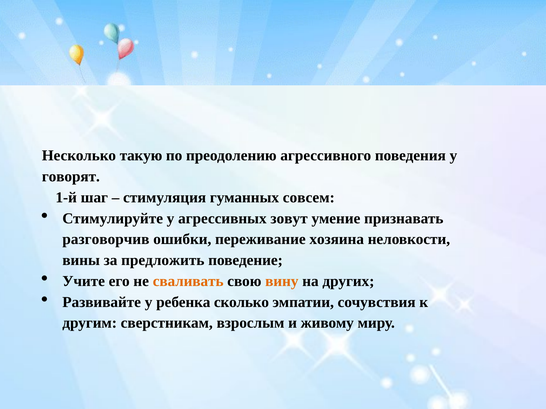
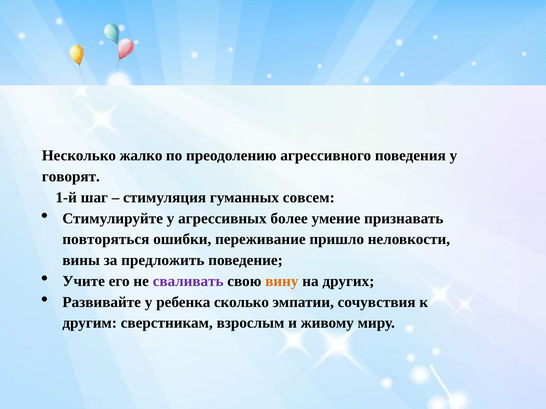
такую: такую -> жалко (141, 156)
зовут: зовут -> более (289, 219)
разговорчив: разговорчив -> повторяться (106, 240)
хозяина: хозяина -> пришло (337, 240)
сваливать colour: orange -> purple (188, 281)
